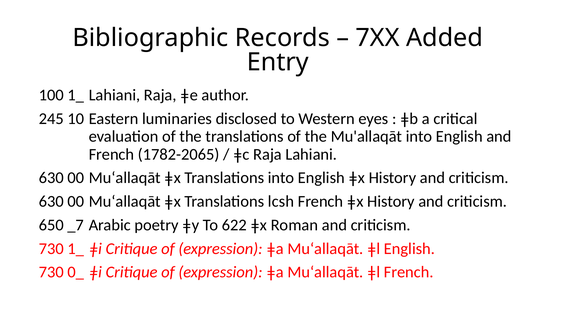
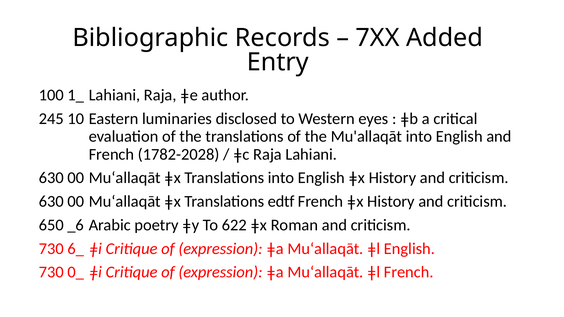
1782-2065: 1782-2065 -> 1782-2028 (179, 154)
lcsh: lcsh -> edtf (281, 202)
_7: _7 -> _6 (76, 225)
730 1_: 1_ -> 6_ (76, 249)
